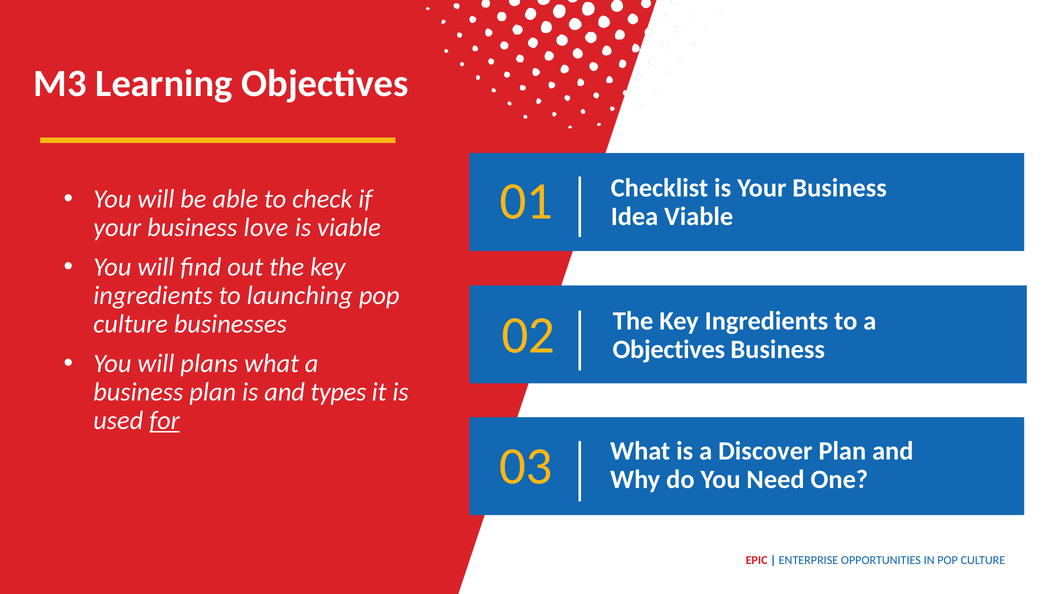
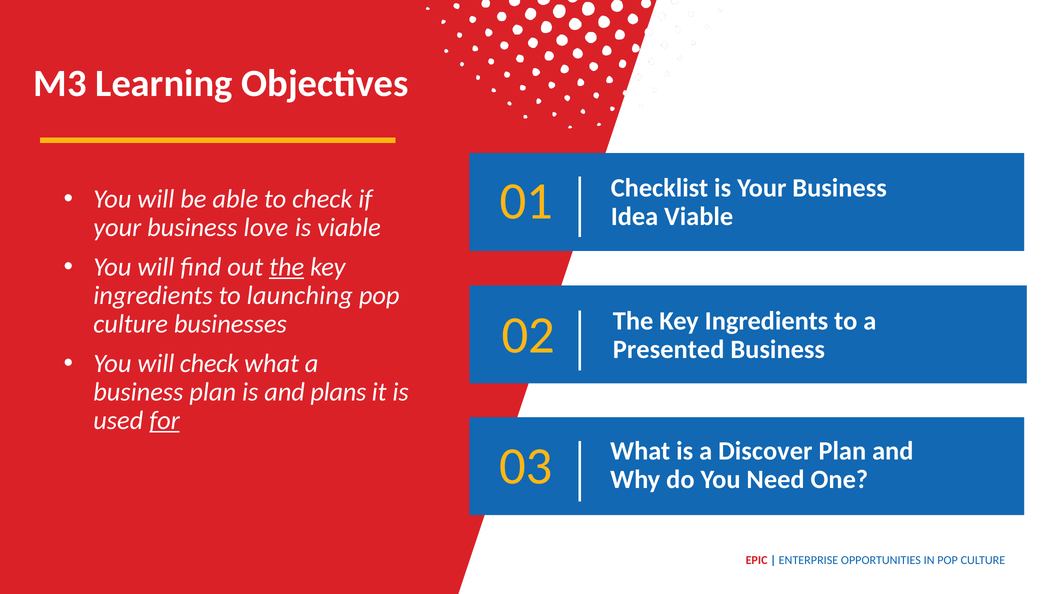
the underline: none -> present (287, 267)
Objectives: Objectives -> Presented (669, 349)
will plans: plans -> check (209, 363)
types: types -> plans (338, 392)
